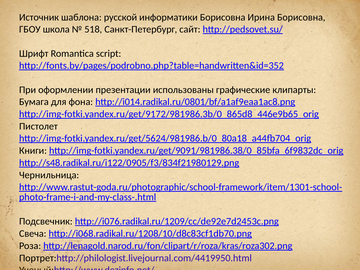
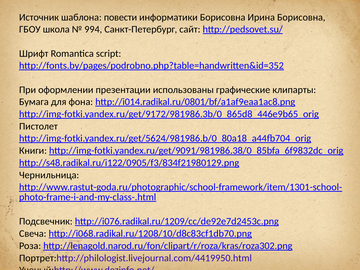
русской: русской -> повести (120, 17)
518: 518 -> 994 (93, 29)
